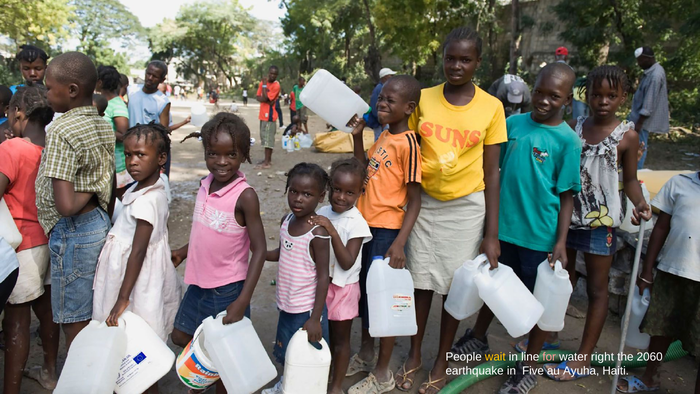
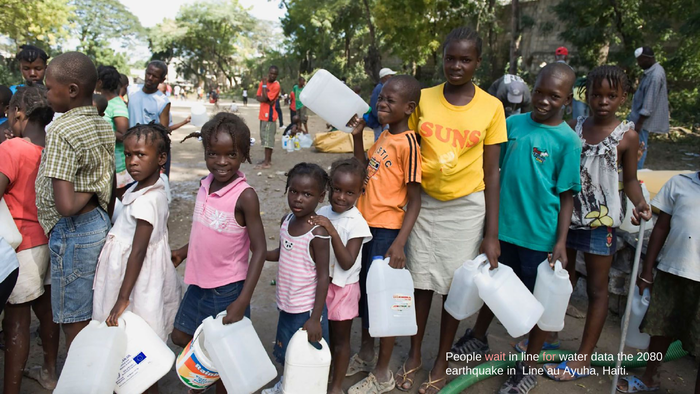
wait colour: yellow -> pink (495, 356)
right: right -> data (602, 356)
2060: 2060 -> 2080 (650, 356)
earthquake in Five: Five -> Line (533, 370)
